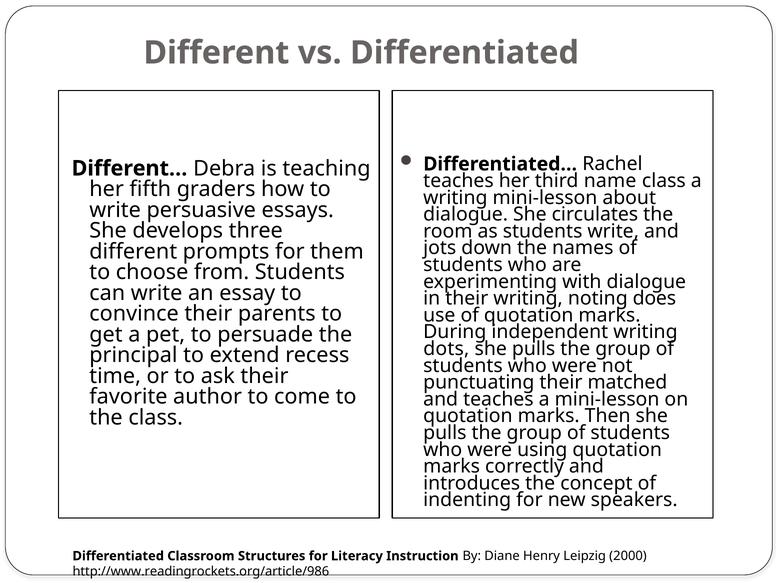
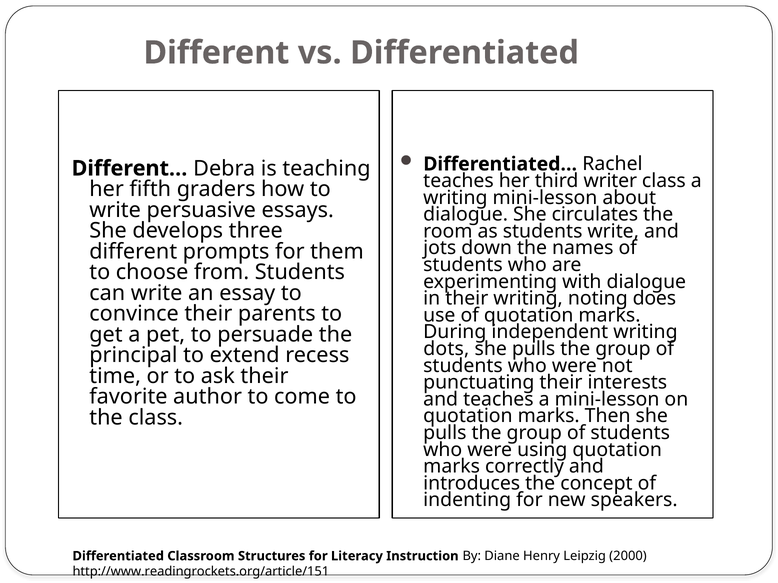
name: name -> writer (610, 181)
matched: matched -> interests (627, 383)
http://www.readingrockets.org/article/986: http://www.readingrockets.org/article/986 -> http://www.readingrockets.org/article/151 (201, 572)
